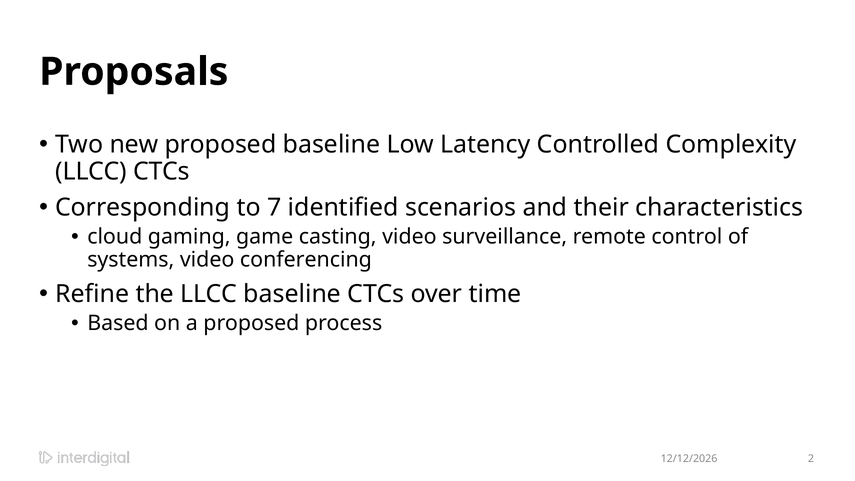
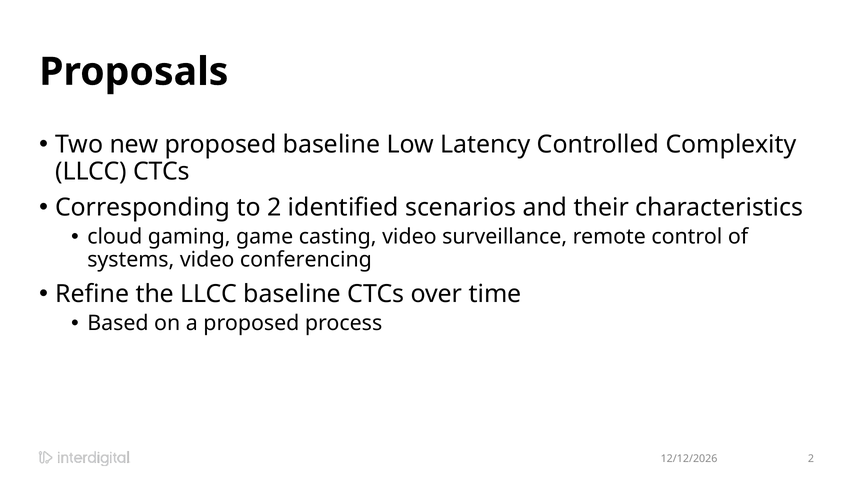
to 7: 7 -> 2 (274, 207)
